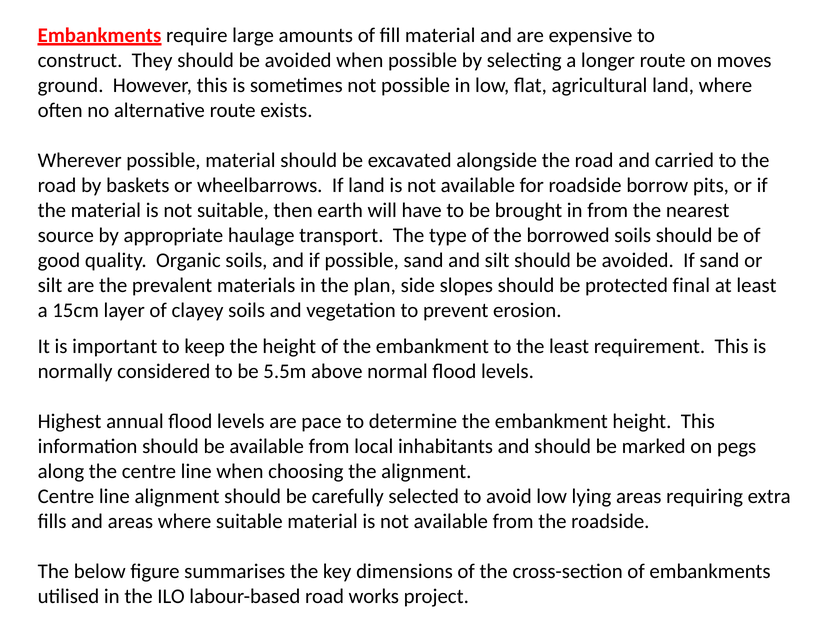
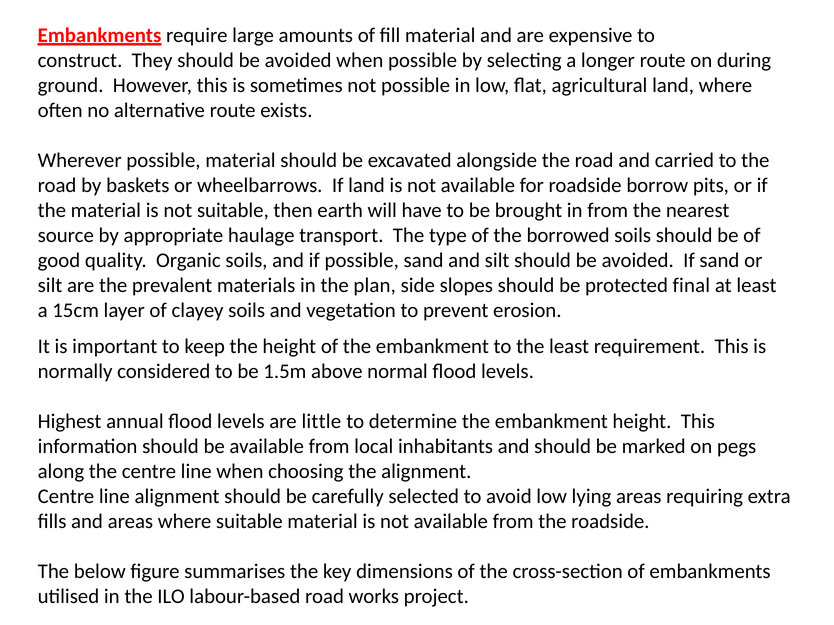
moves: moves -> during (744, 60)
5.5m: 5.5m -> 1.5m (285, 372)
pace: pace -> little (321, 422)
